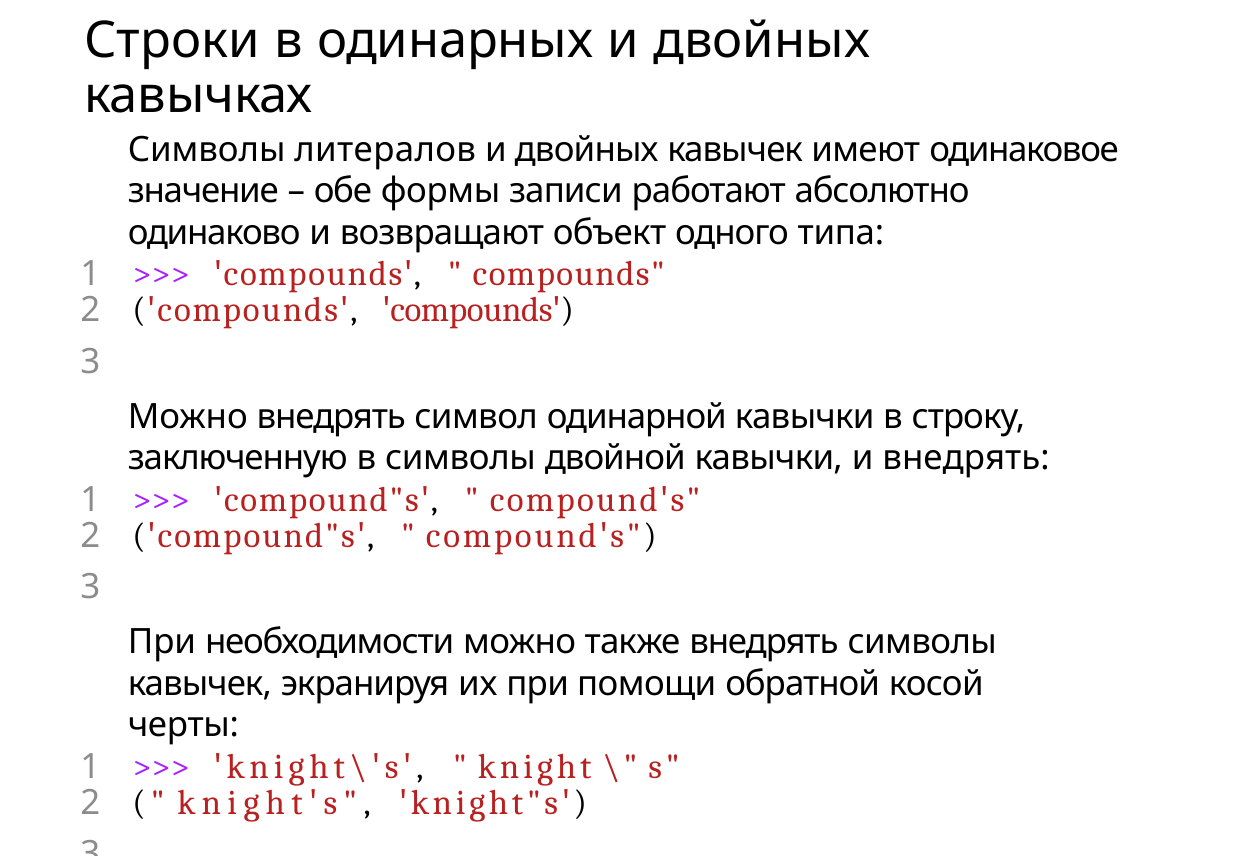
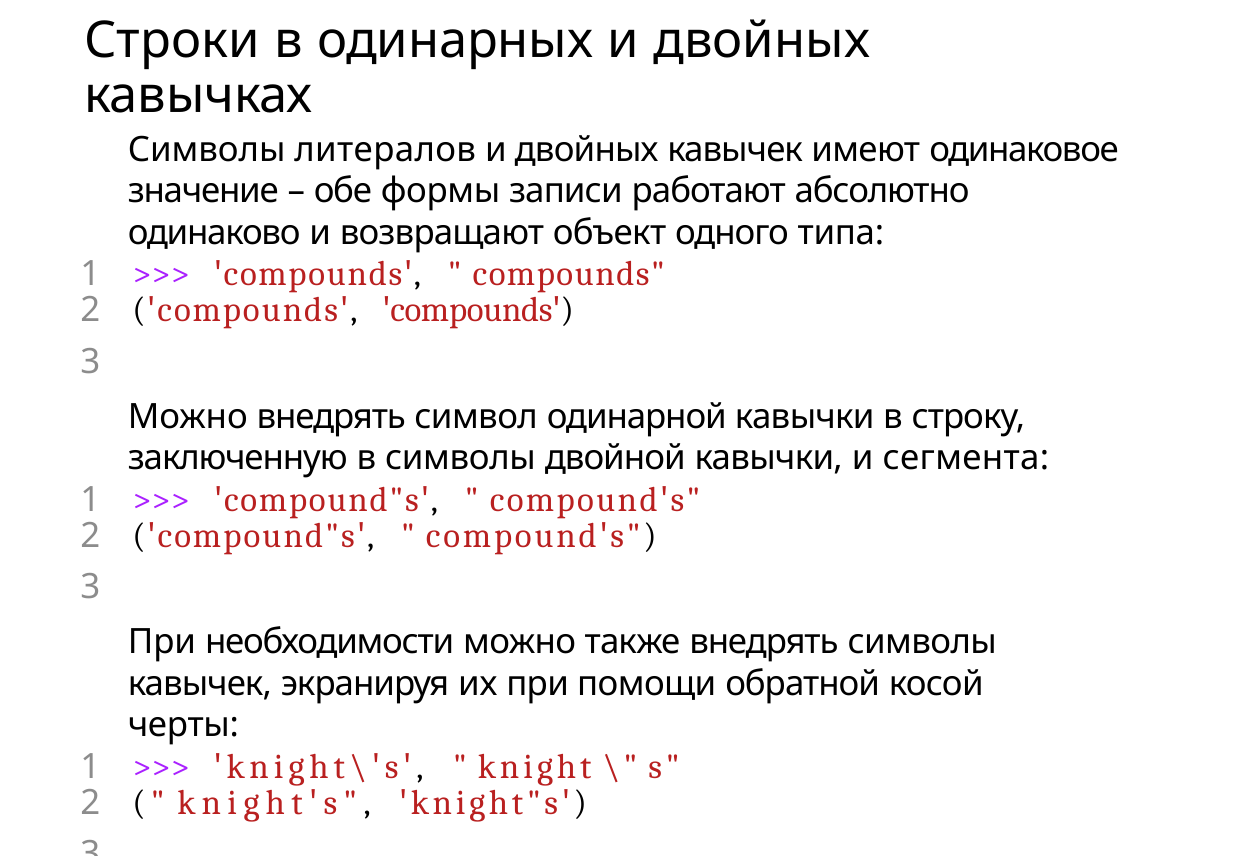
и внедрять: внедрять -> сегмента (966, 458)
